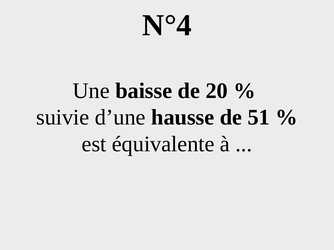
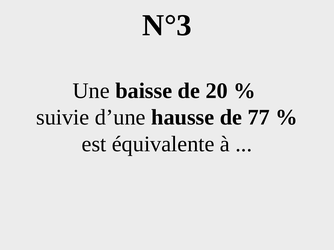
N°4: N°4 -> N°3 (167, 25)
51: 51 -> 77 (259, 118)
